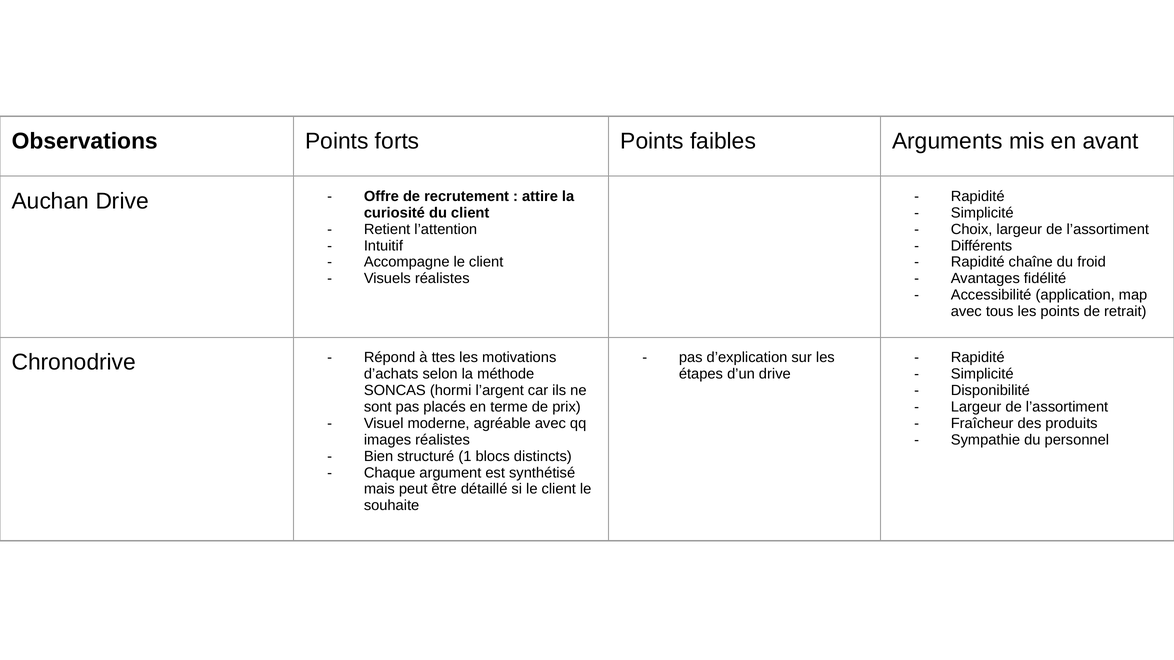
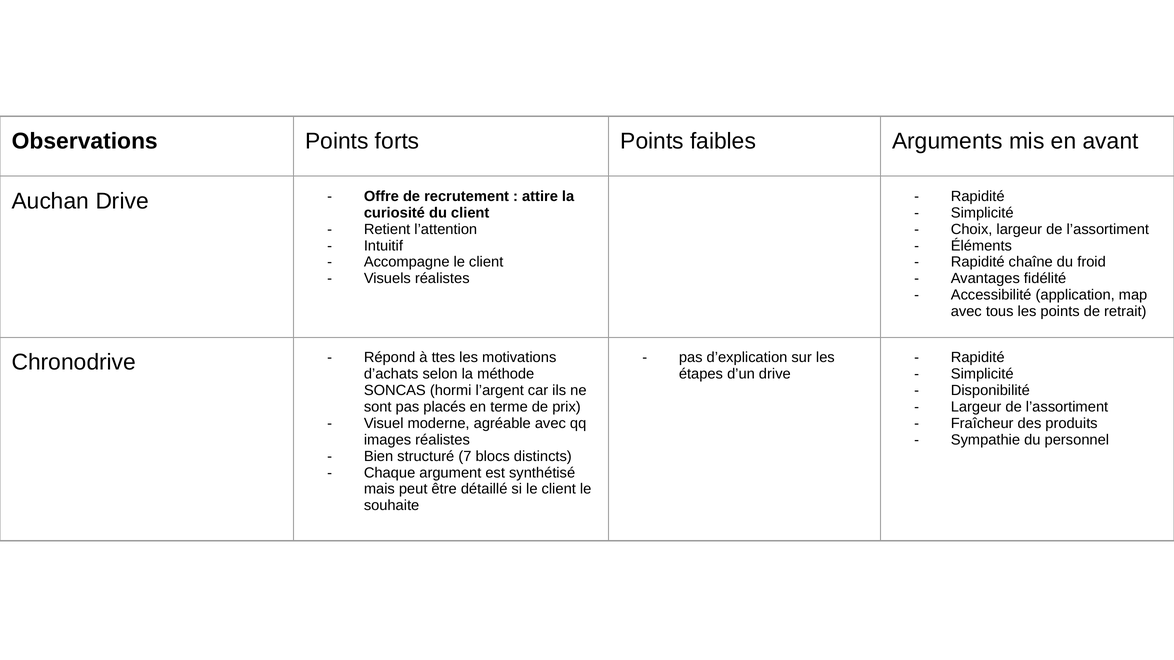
Différents: Différents -> Éléments (981, 246)
1: 1 -> 7 (465, 457)
